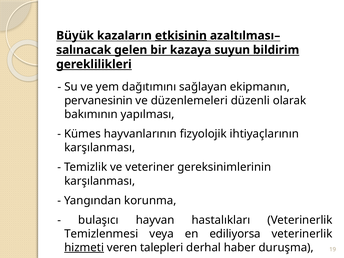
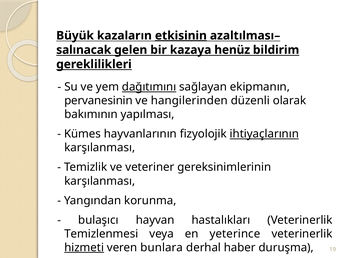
suyun: suyun -> henüz (232, 50)
dağıtımını underline: none -> present (149, 87)
düzenlemeleri: düzenlemeleri -> hangilerinden (189, 101)
ihtiyaçlarının underline: none -> present (264, 134)
ediliyorsa: ediliyorsa -> yeterince (235, 234)
talepleri: talepleri -> bunlara (162, 247)
